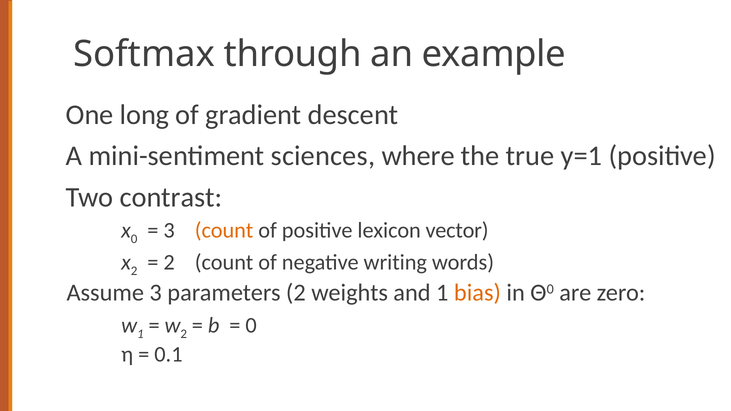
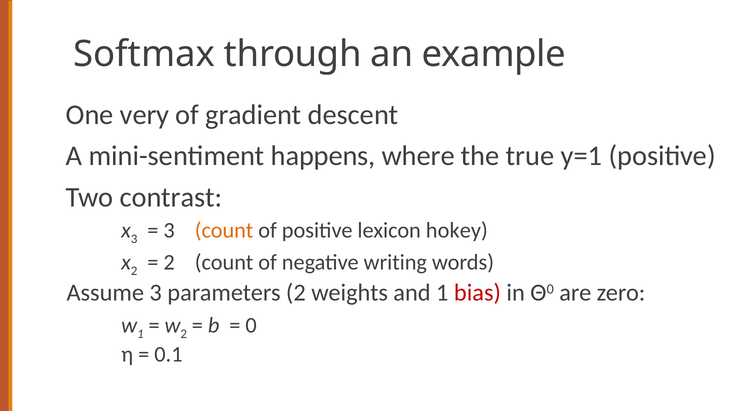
long: long -> very (145, 115)
sciences: sciences -> happens (323, 156)
0: 0 -> 3 (134, 239)
vector: vector -> hokey (457, 231)
bias colour: orange -> red (477, 293)
